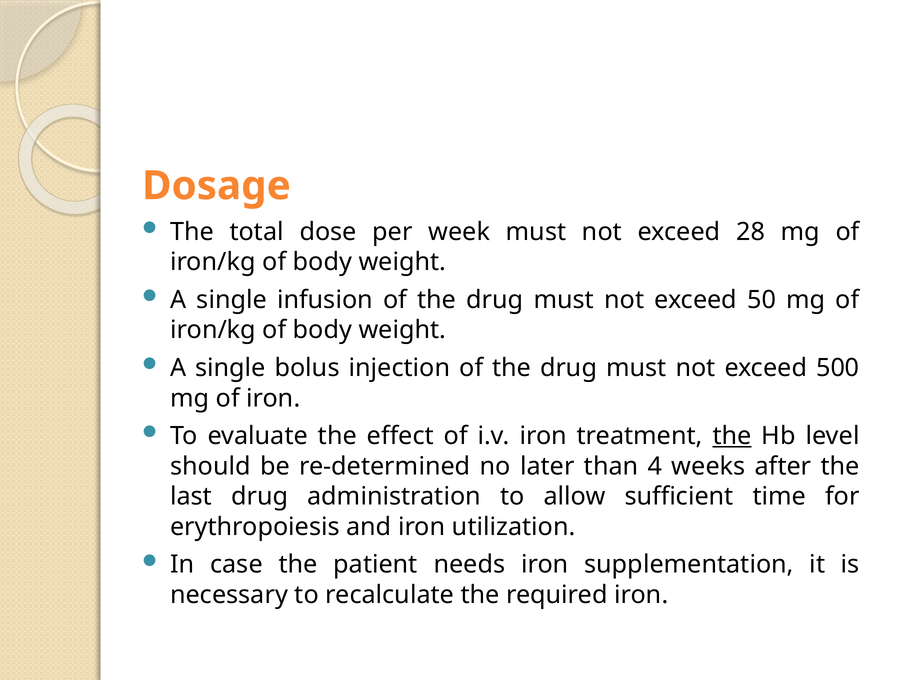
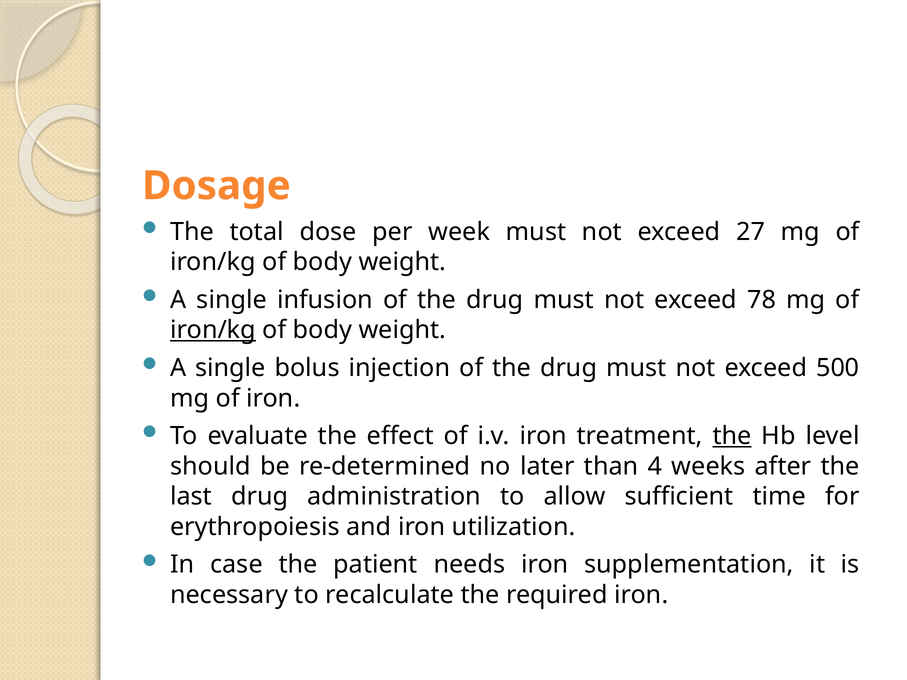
28: 28 -> 27 (751, 232)
50: 50 -> 78 (762, 300)
iron/kg underline: none -> present (213, 330)
